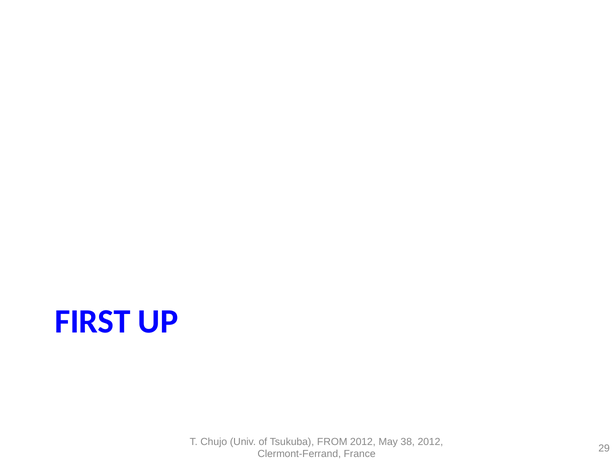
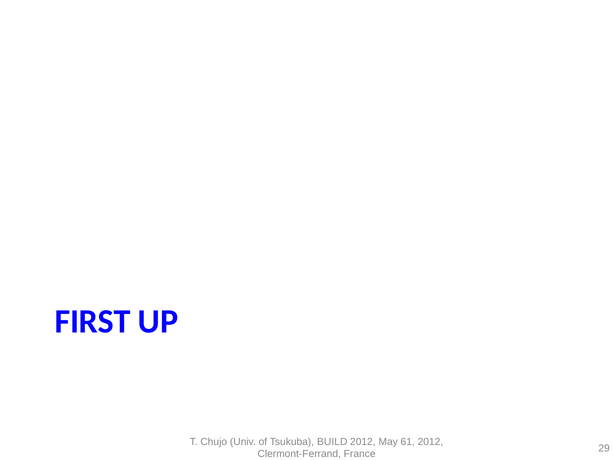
FROM: FROM -> BUILD (332, 442)
38: 38 -> 61 (408, 442)
